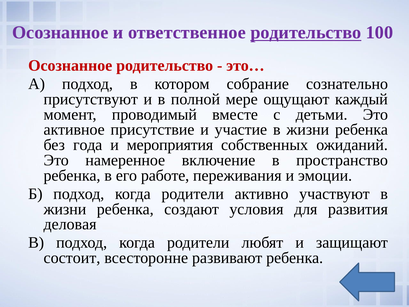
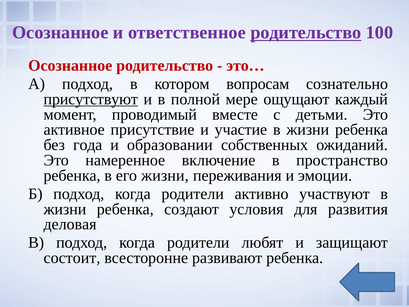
собрание: собрание -> вопросам (258, 84)
присутствуют underline: none -> present (91, 99)
мероприятия: мероприятия -> образовании (170, 145)
его работе: работе -> жизни (165, 175)
